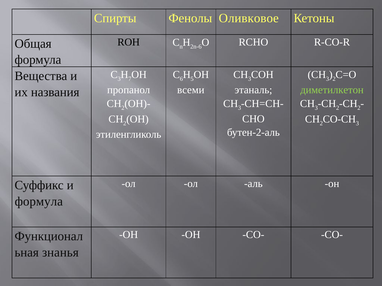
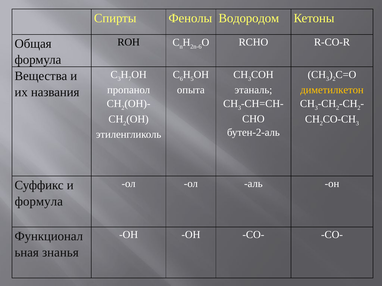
Оливковое: Оливковое -> Водородом (249, 18)
всеми: всеми -> опыта (191, 90)
диметилкетон colour: light green -> yellow (332, 90)
